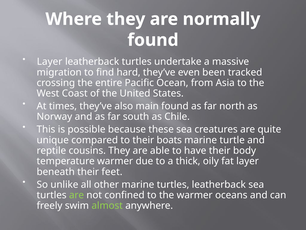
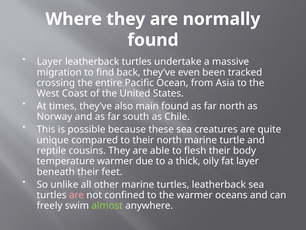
hard: hard -> back (129, 72)
their boats: boats -> north (169, 140)
have: have -> flesh (195, 150)
are colour: light green -> pink (77, 195)
